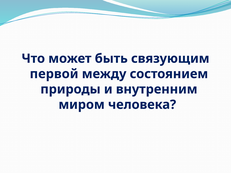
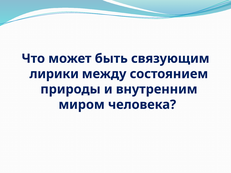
первой: первой -> лирики (54, 74)
